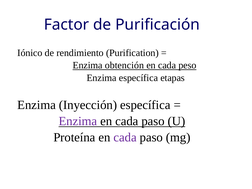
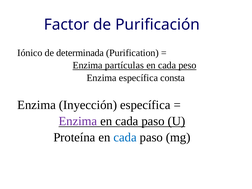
rendimiento: rendimiento -> determinada (80, 53)
obtención: obtención -> partículas (124, 65)
etapas: etapas -> consta (173, 78)
cada colour: purple -> blue (125, 137)
